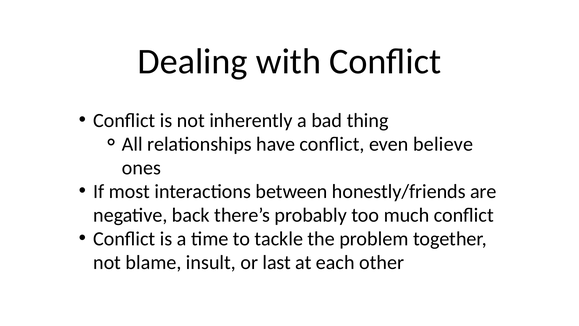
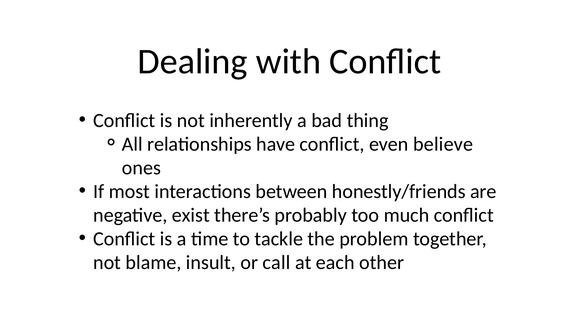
back: back -> exist (191, 215)
last: last -> call (277, 262)
